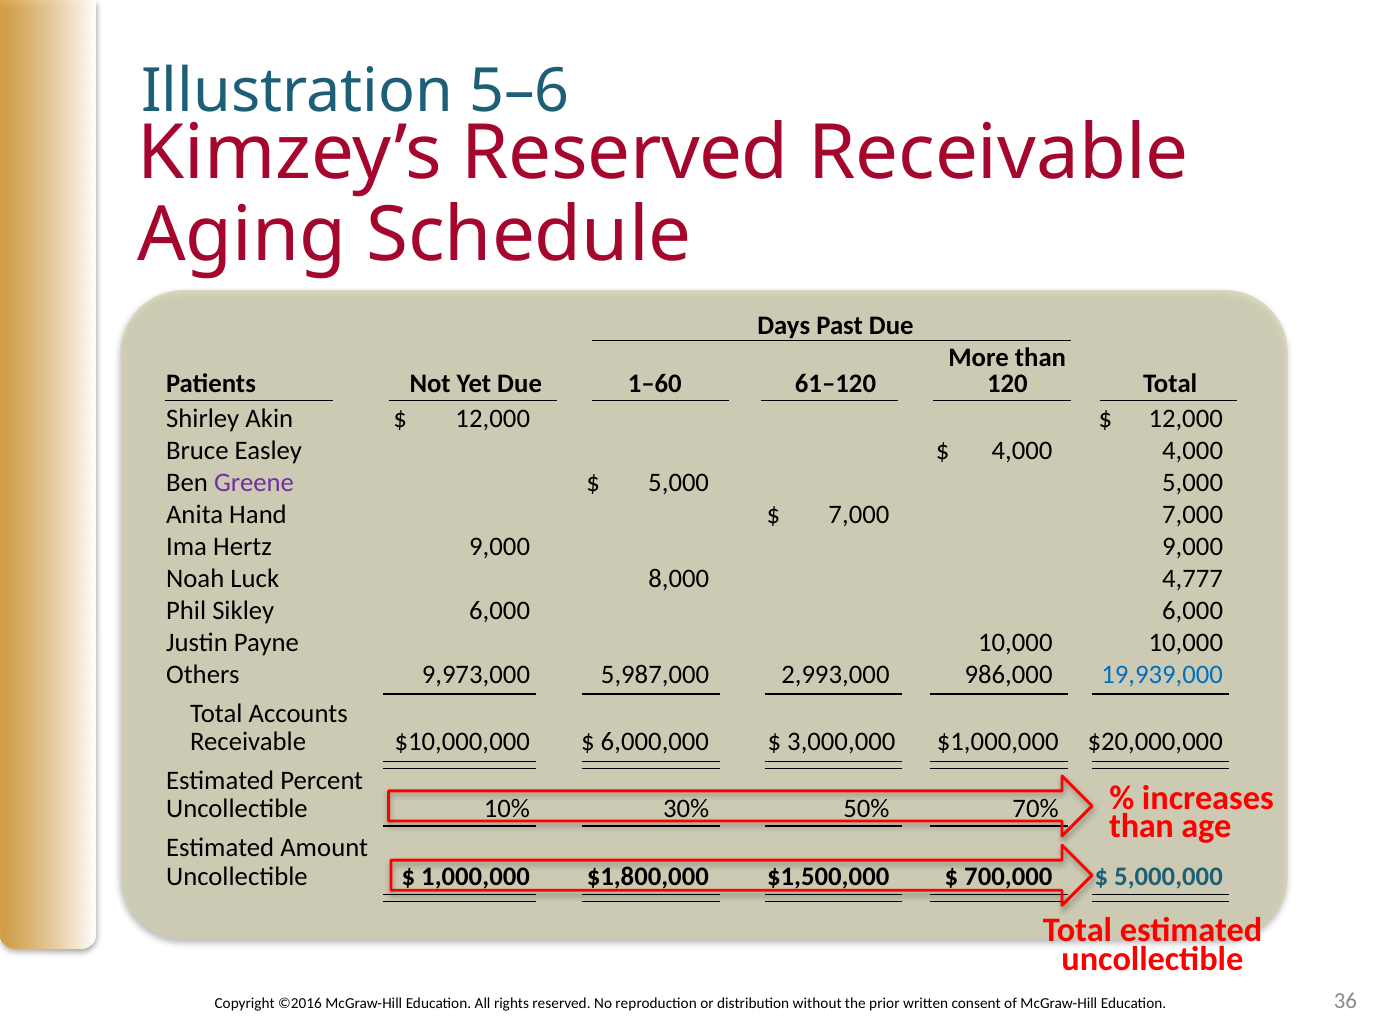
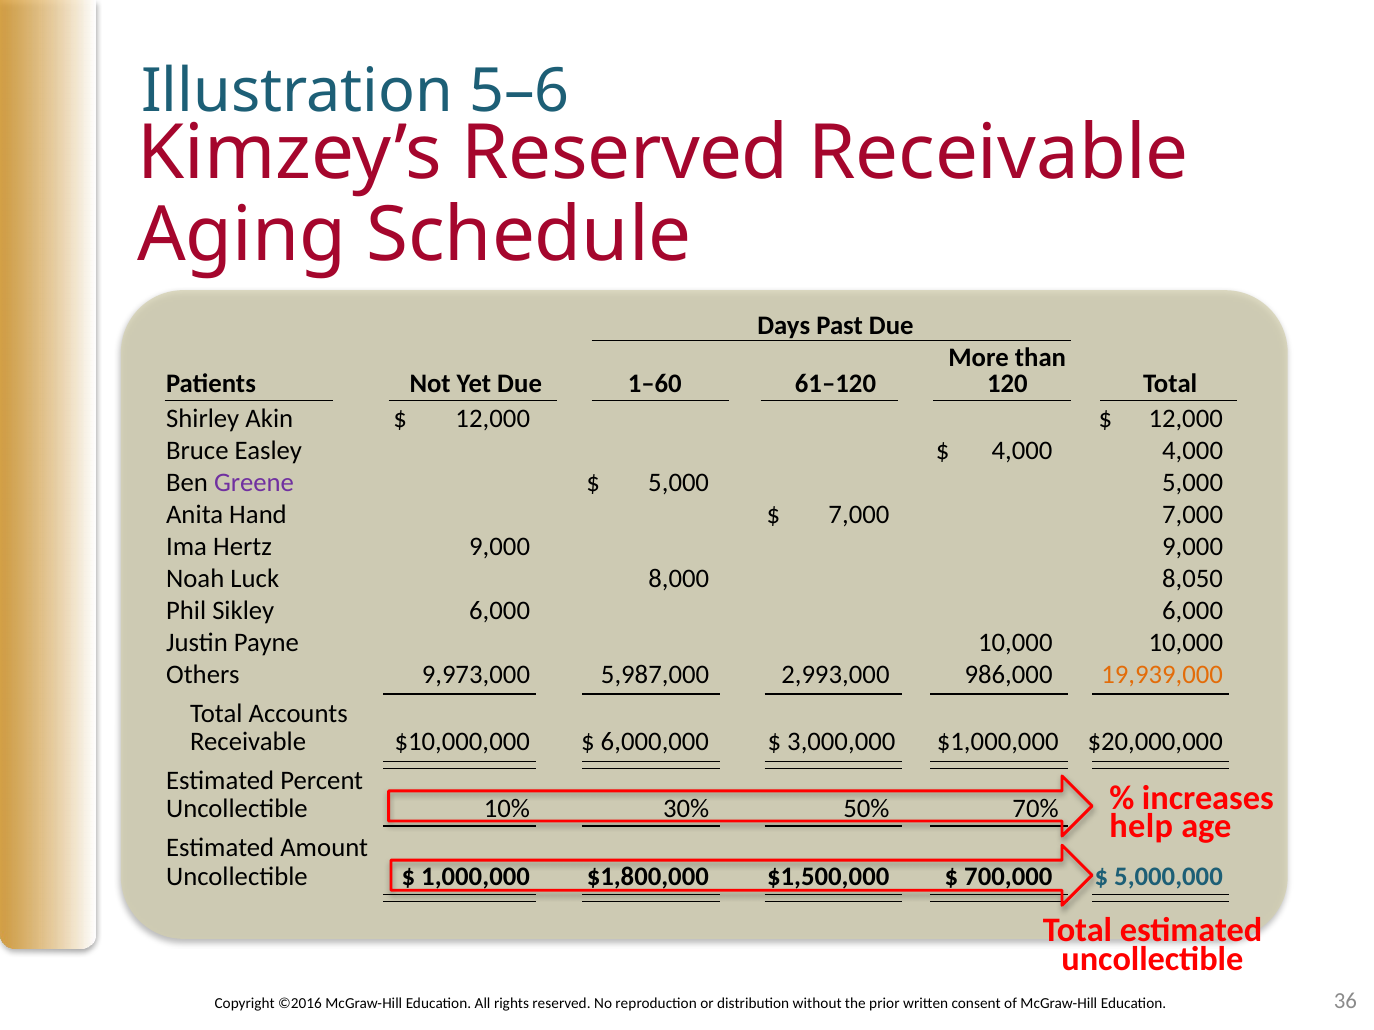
4,777: 4,777 -> 8,050 (1193, 579)
19,939,000 colour: blue -> orange (1162, 675)
than: than -> help (1141, 827)
